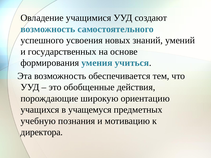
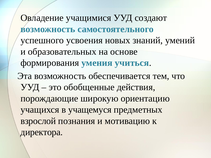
государственных: государственных -> образовательных (62, 52)
учебную: учебную -> взрослой (38, 121)
